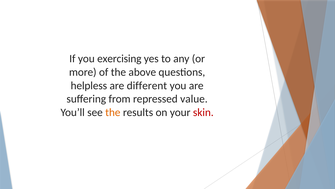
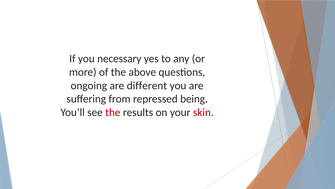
exercising: exercising -> necessary (119, 59)
helpless: helpless -> ongoing (89, 85)
value: value -> being (194, 99)
the colour: orange -> red (113, 112)
